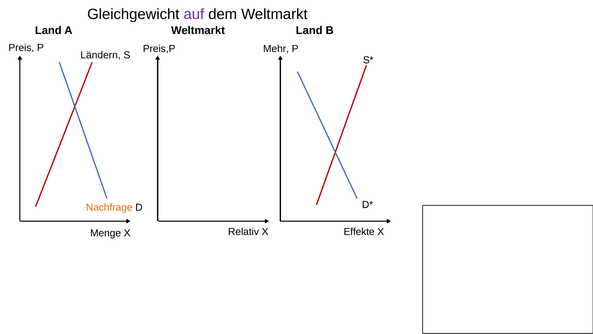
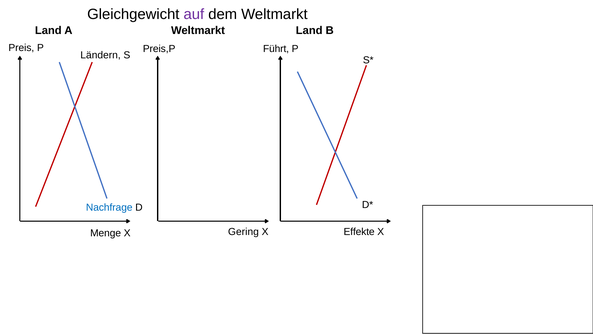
Mehr: Mehr -> Führt (276, 49)
Nachfrage colour: orange -> blue (109, 207)
Relativ: Relativ -> Gering (243, 232)
